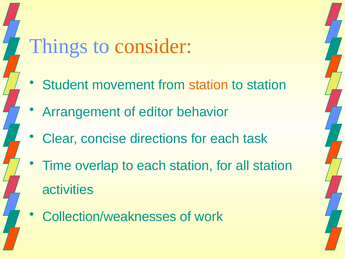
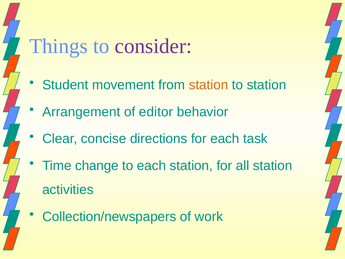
consider colour: orange -> purple (153, 46)
overlap: overlap -> change (97, 165)
Collection/weaknesses: Collection/weaknesses -> Collection/newspapers (109, 216)
